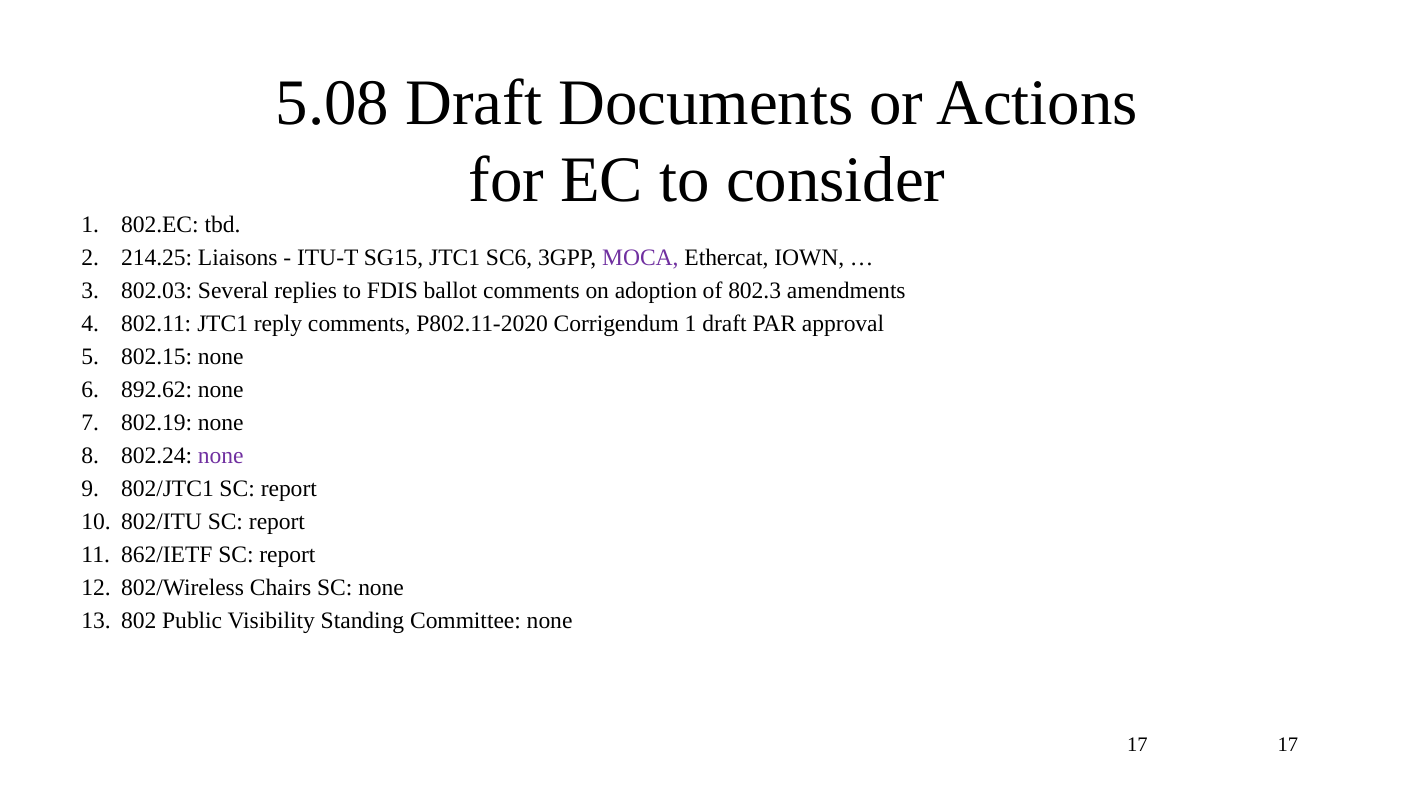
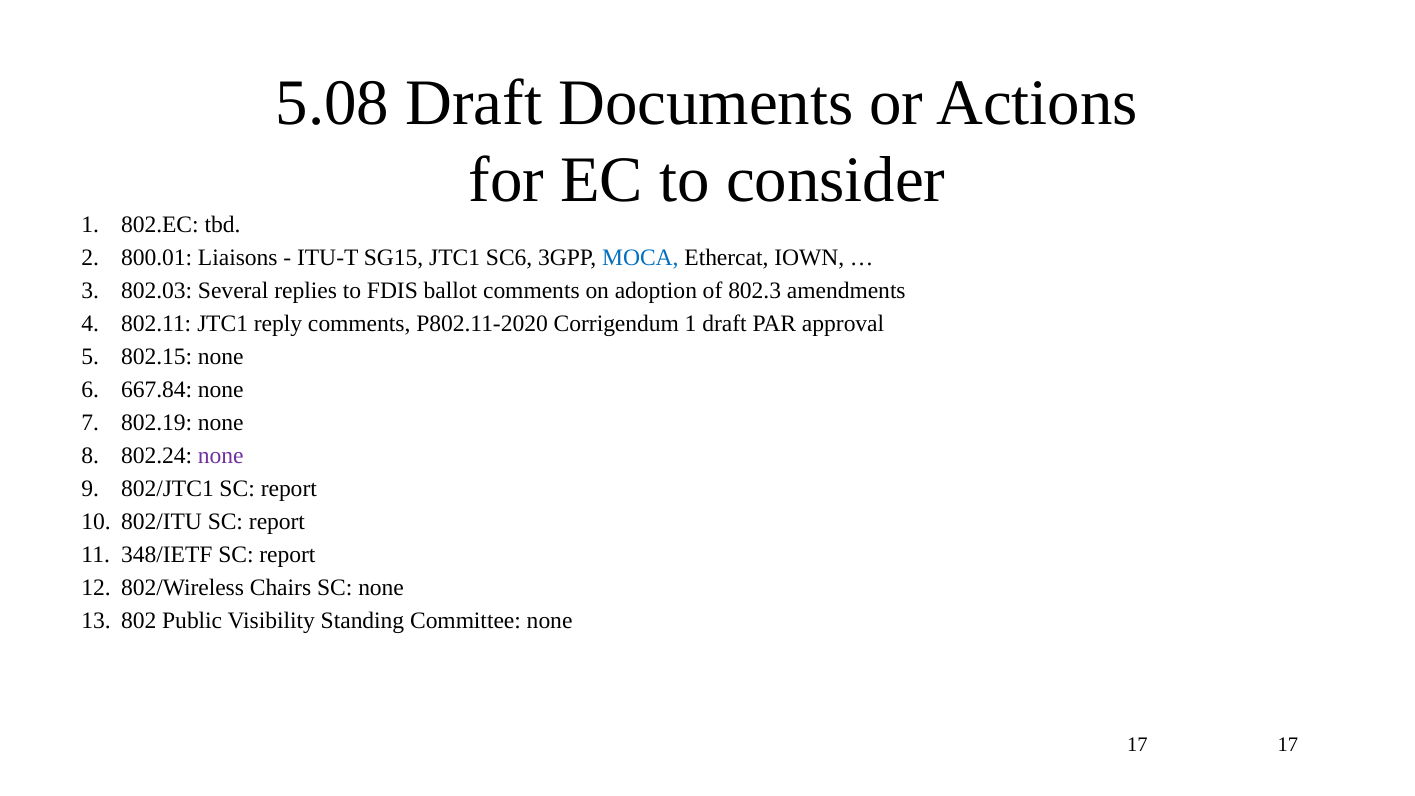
214.25: 214.25 -> 800.01 (157, 257)
MOCA colour: purple -> blue (640, 257)
892.62: 892.62 -> 667.84 (157, 389)
862/IETF: 862/IETF -> 348/IETF (167, 555)
